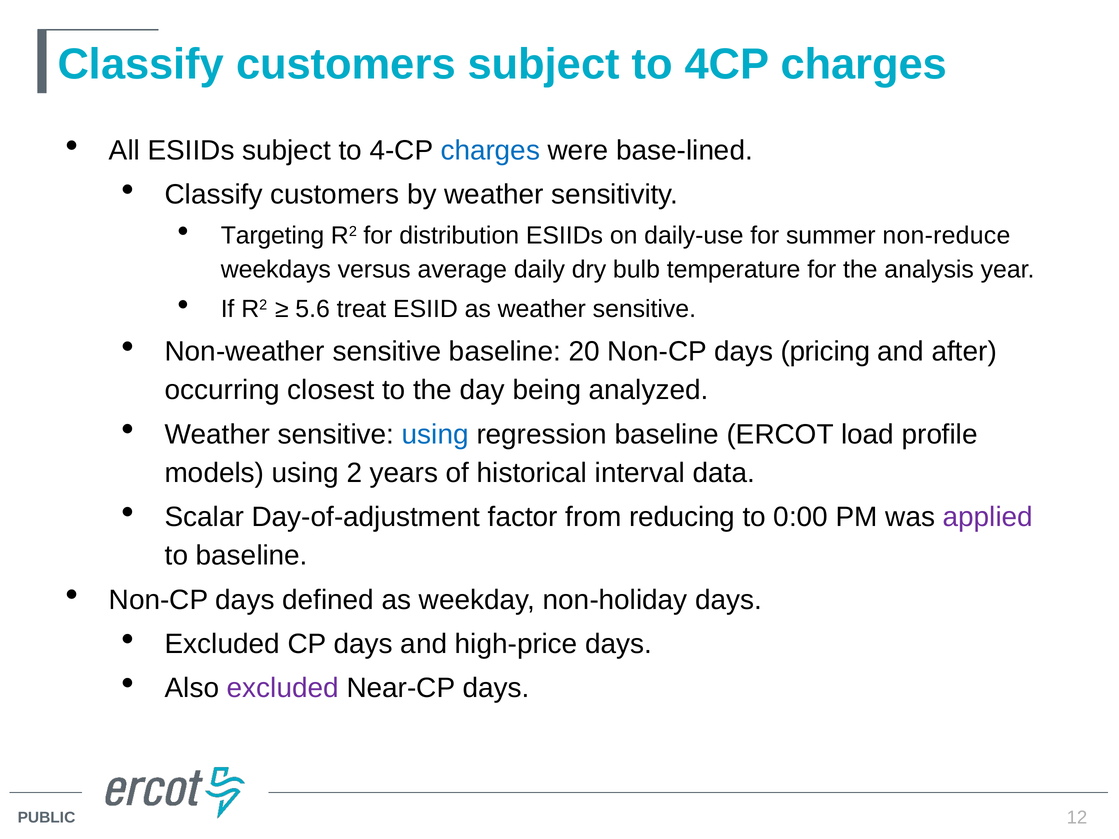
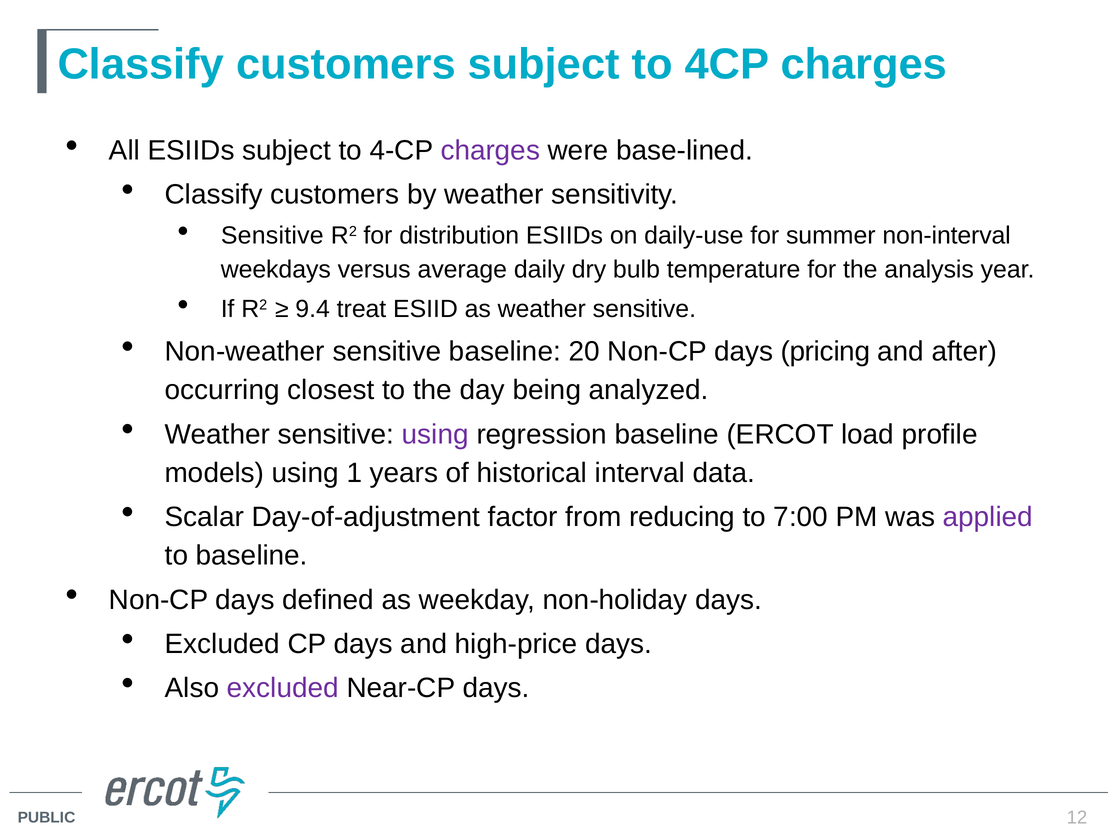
charges colour: blue -> purple (490, 151)
Targeting: Targeting -> Sensitive (272, 236)
non-reduce: non-reduce -> non-interval (947, 236)
5.6: 5.6 -> 9.4 (313, 309)
using colour: blue -> purple (435, 434)
2: 2 -> 1 (354, 473)
0:00: 0:00 -> 7:00 (801, 517)
